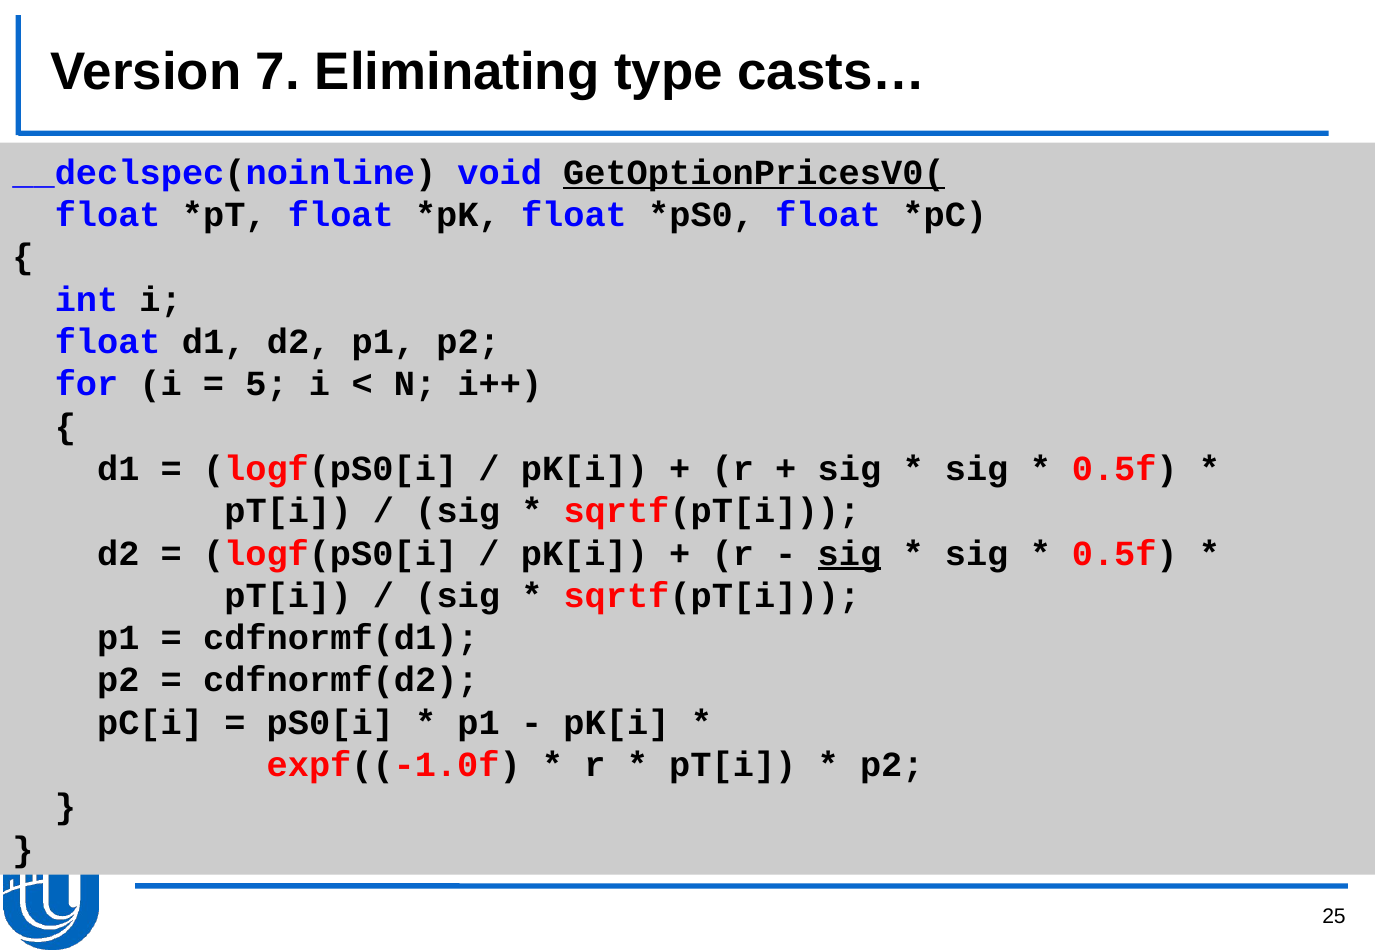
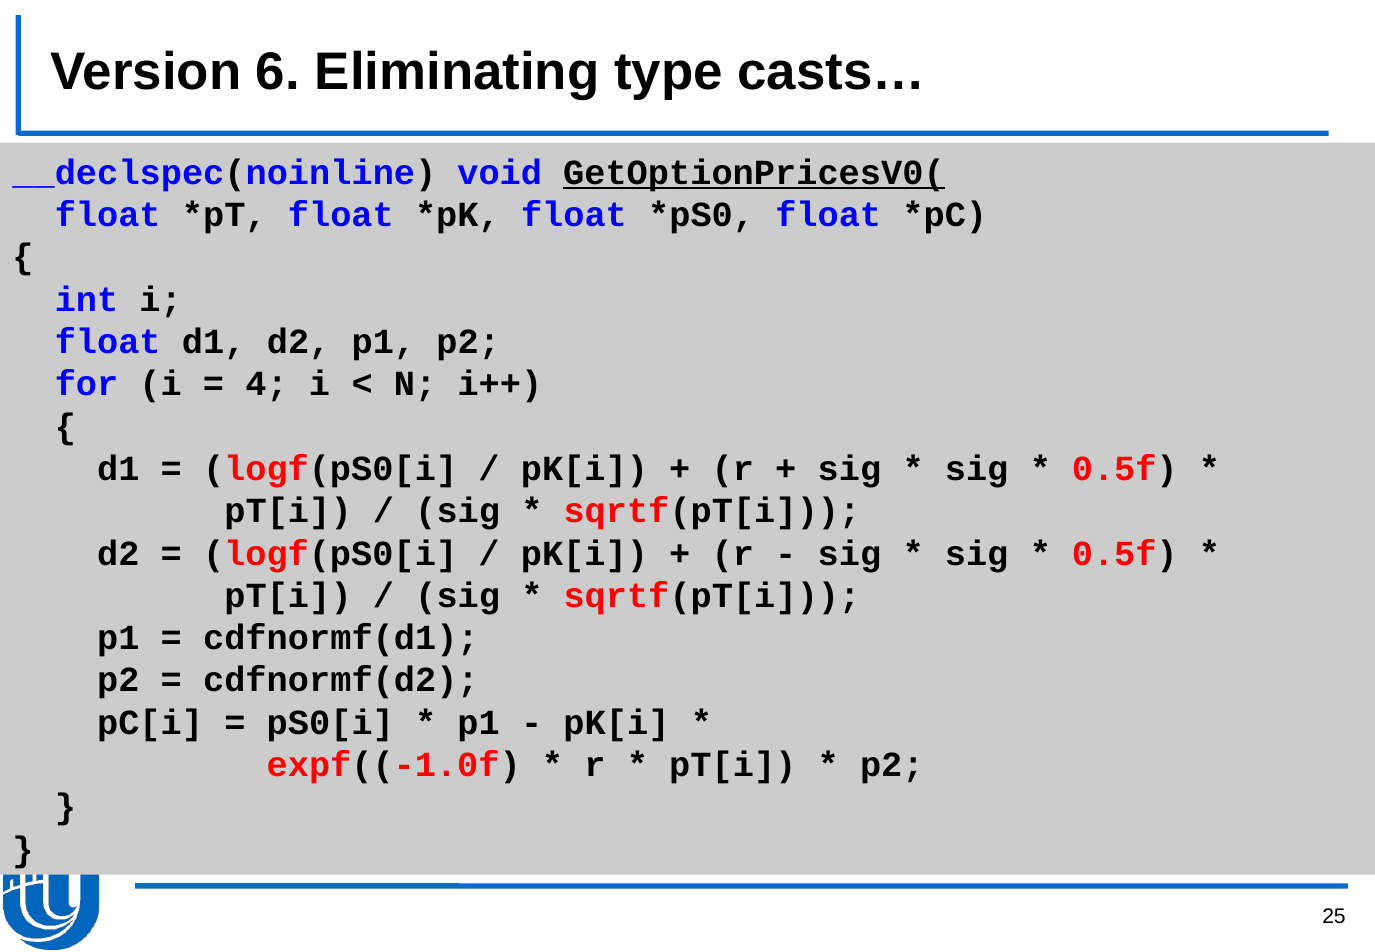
7: 7 -> 6 (278, 72)
5: 5 -> 4 (267, 384)
sig underline: present -> none (849, 553)
